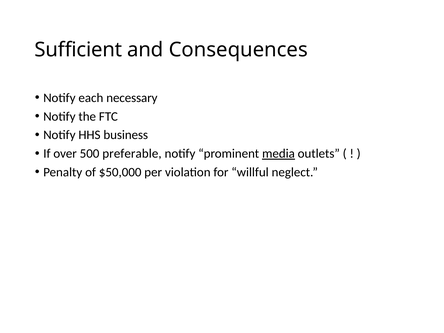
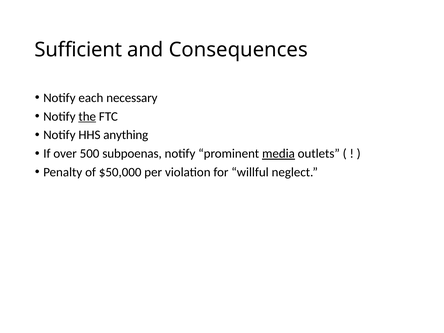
the underline: none -> present (87, 116)
business: business -> anything (126, 135)
preferable: preferable -> subpoenas (132, 154)
